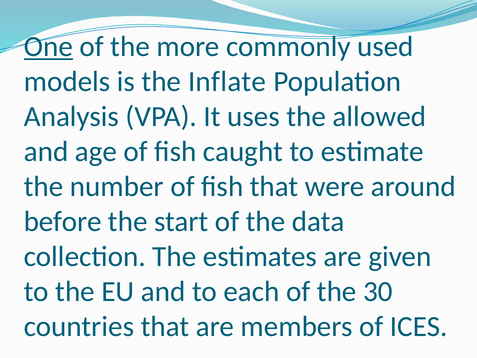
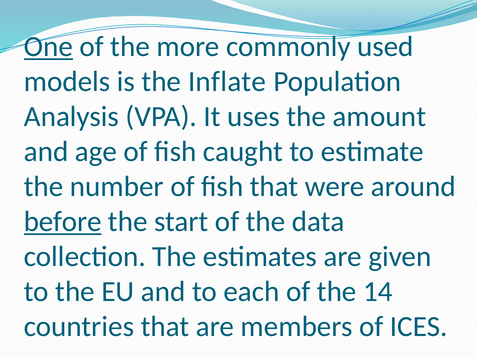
allowed: allowed -> amount (379, 117)
before underline: none -> present (63, 222)
30: 30 -> 14 (378, 291)
